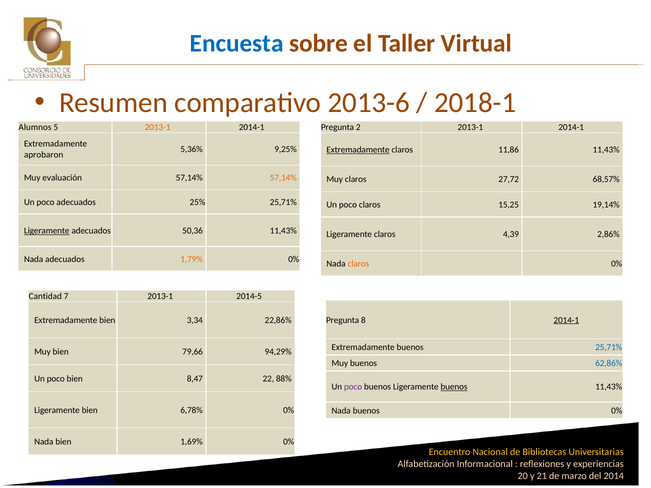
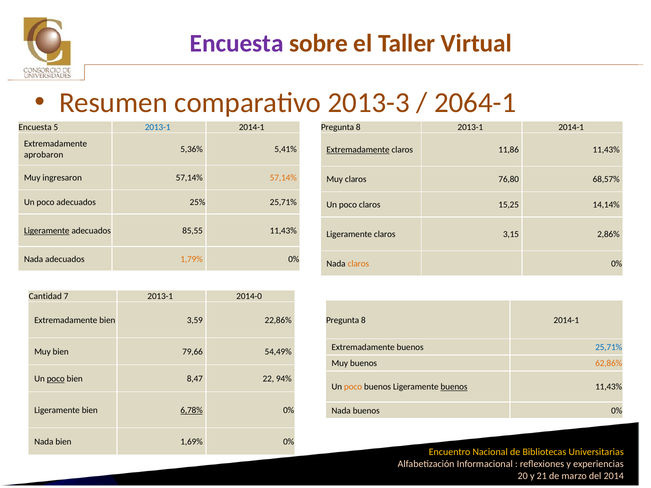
Encuesta colour: blue -> purple (237, 43)
2013-6: 2013-6 -> 2013-3 (369, 103)
2018-1: 2018-1 -> 2064-1 (475, 103)
Alumnos: Alumnos -> Encuesta (35, 127)
2013-1 colour: orange -> blue (158, 127)
2: 2 -> 8 (358, 127)
9,25%: 9,25% -> 5,41% (286, 149)
evaluación: evaluación -> ingresaron (62, 178)
27,72: 27,72 -> 76,80 (509, 180)
19,14%: 19,14% -> 14,14% (606, 205)
50,36: 50,36 -> 85,55 (193, 231)
4,39: 4,39 -> 3,15 (511, 234)
2014-5: 2014-5 -> 2014-0 (249, 296)
2014-1 underline: present -> none (566, 320)
3,34: 3,34 -> 3,59 (195, 320)
94,29%: 94,29% -> 54,49% (278, 352)
62,86% colour: blue -> orange (609, 364)
poco underline: none -> present (56, 379)
88%: 88% -> 94% (284, 379)
poco colour: purple -> orange (353, 387)
6,78% underline: none -> present (192, 410)
